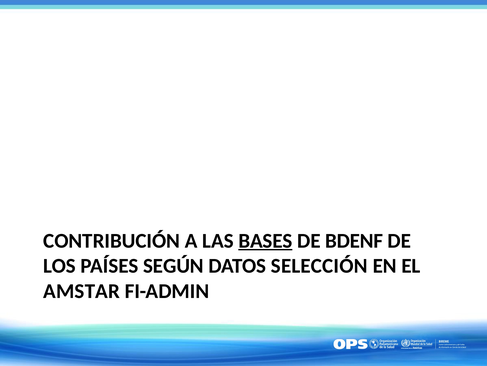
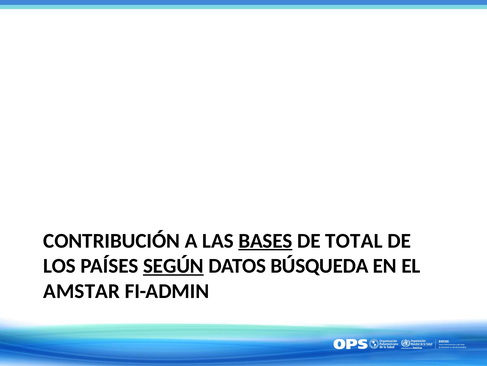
BDENF: BDENF -> TOTAL (354, 240)
SEGÚN underline: none -> present (173, 265)
SELECCIÓN: SELECCIÓN -> BÚSQUEDA (319, 265)
